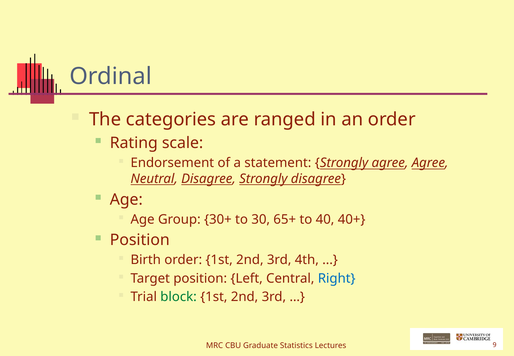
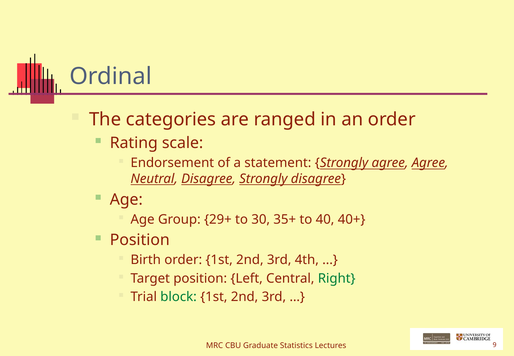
30+: 30+ -> 29+ (218, 219)
65+: 65+ -> 35+ (285, 219)
Right colour: blue -> green (337, 278)
